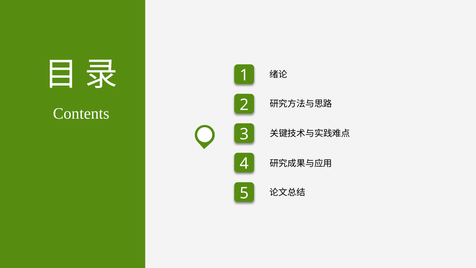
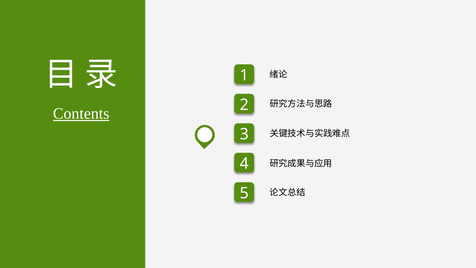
Contents underline: none -> present (81, 114)
